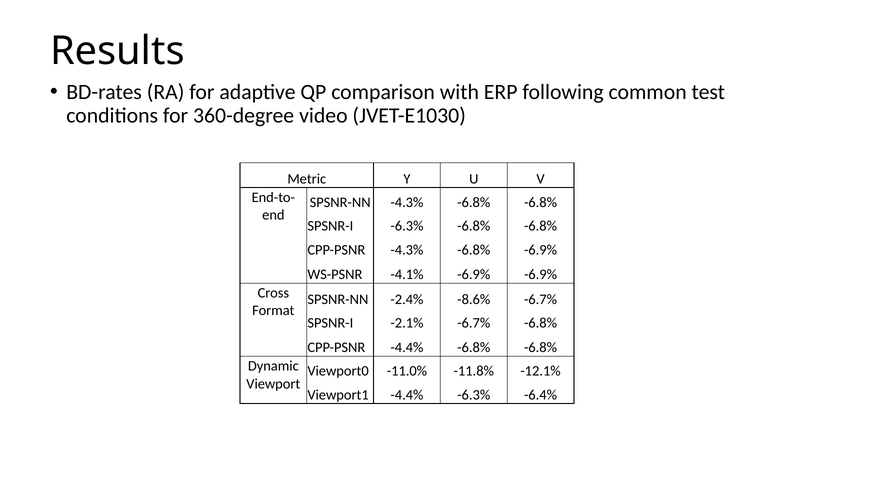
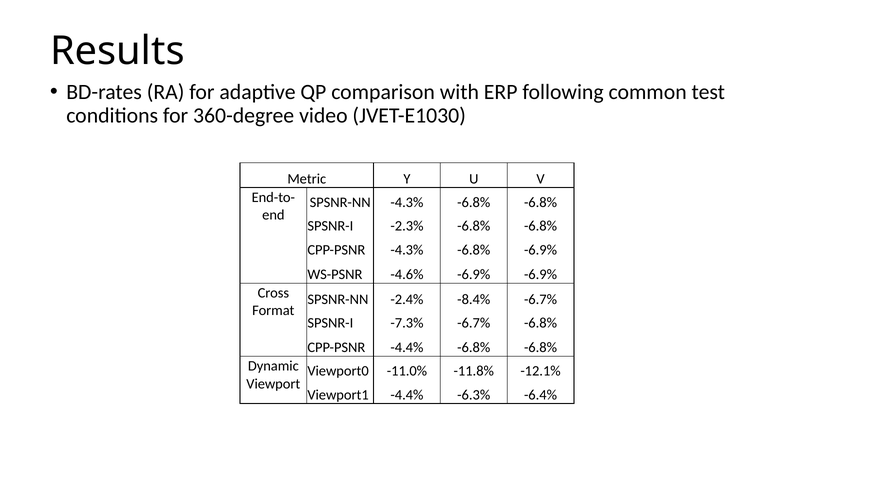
SPSNR-I -6.3%: -6.3% -> -2.3% (407, 226)
-4.1%: -4.1% -> -4.6% (407, 274)
-8.6%: -8.6% -> -8.4% (474, 299)
-2.1%: -2.1% -> -7.3% (407, 322)
